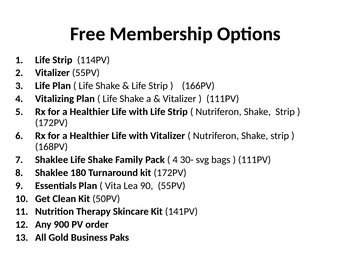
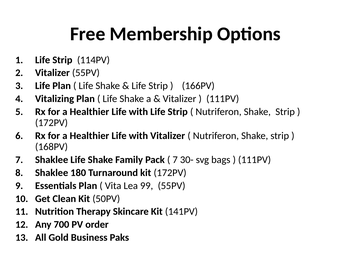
4: 4 -> 7 (175, 160)
90: 90 -> 99 (147, 186)
900: 900 -> 700 (61, 225)
